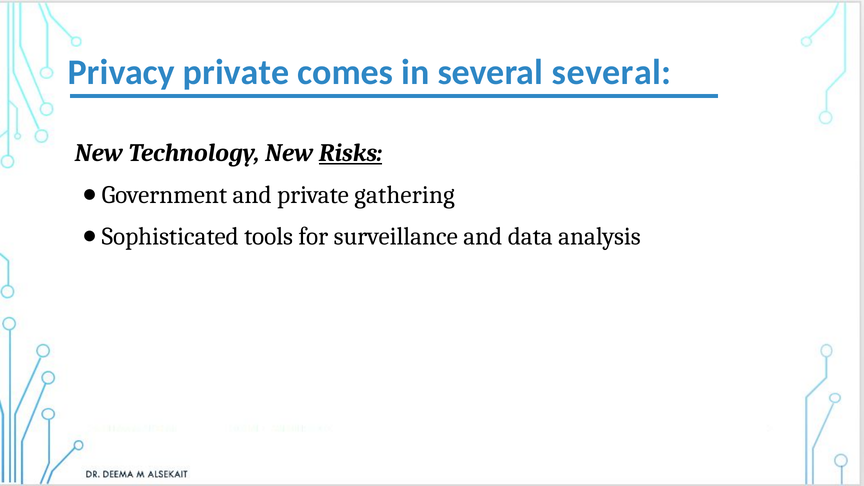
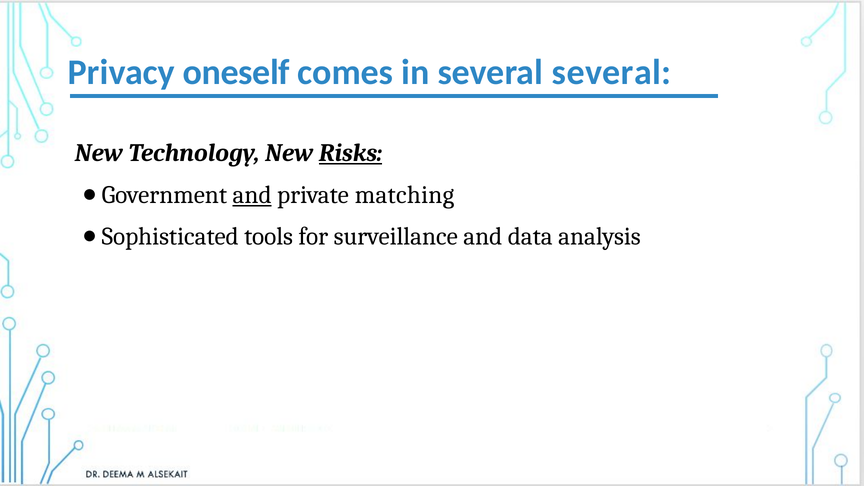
Privacy private: private -> oneself (236, 72)
and underline: none -> present (252, 195)
gathering: gathering -> matching (405, 195)
